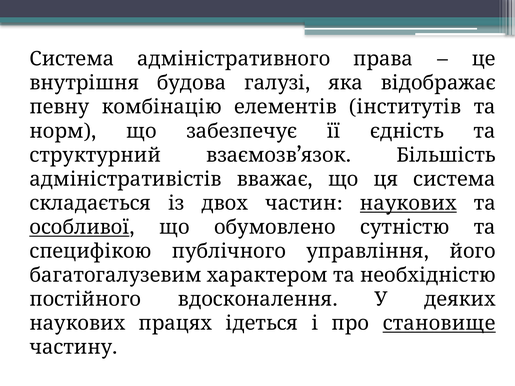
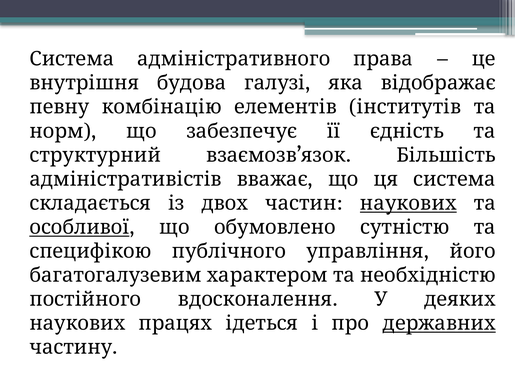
становище: становище -> державних (439, 324)
